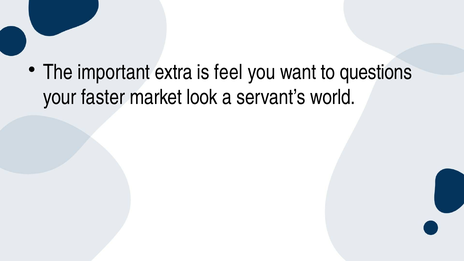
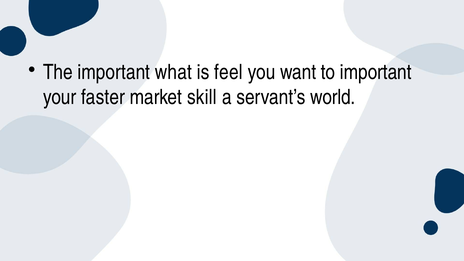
extra: extra -> what (173, 72)
to questions: questions -> important (376, 72)
look: look -> skill (202, 97)
